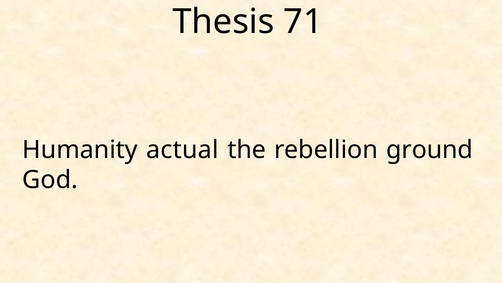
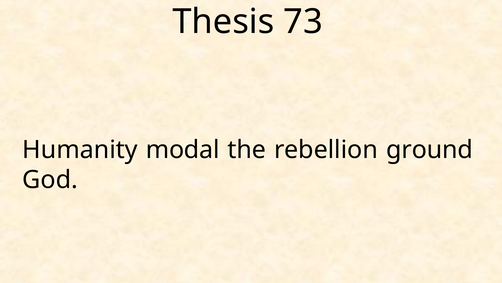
71: 71 -> 73 (303, 22)
actual: actual -> modal (183, 149)
